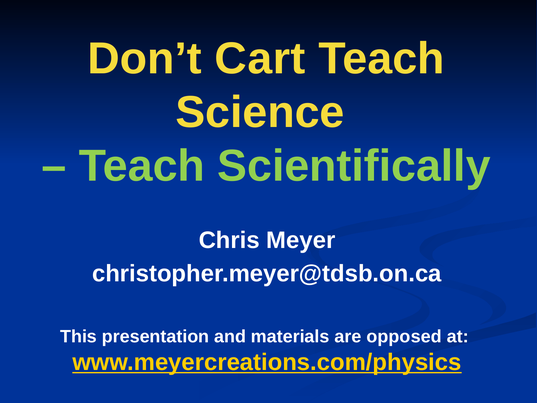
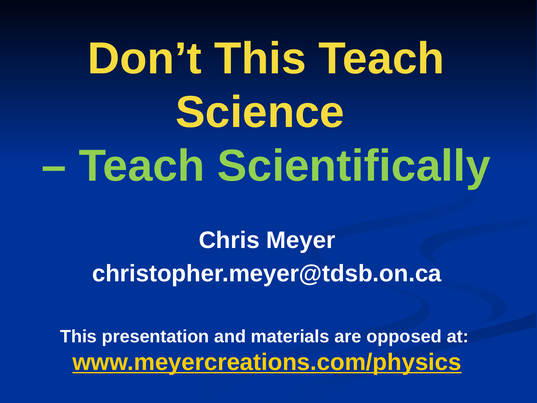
Don’t Cart: Cart -> This (260, 59)
